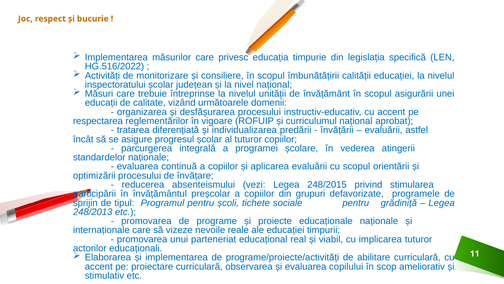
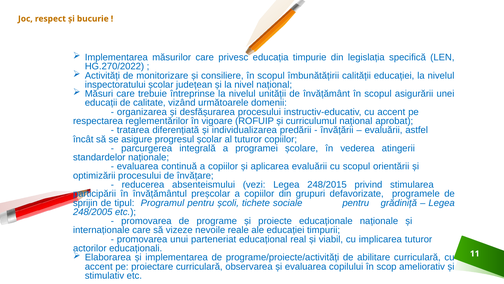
HG.516/2022: HG.516/2022 -> HG.270/2022 (114, 66)
248/2013: 248/2013 -> 248/2005 (93, 212)
